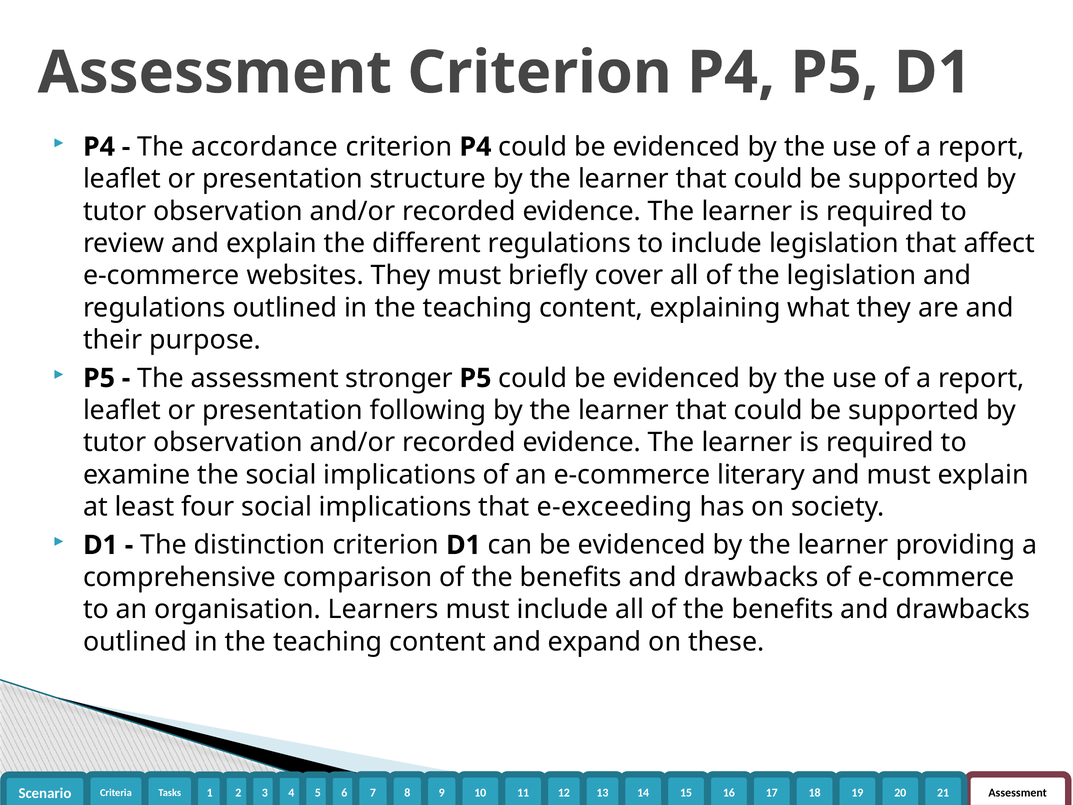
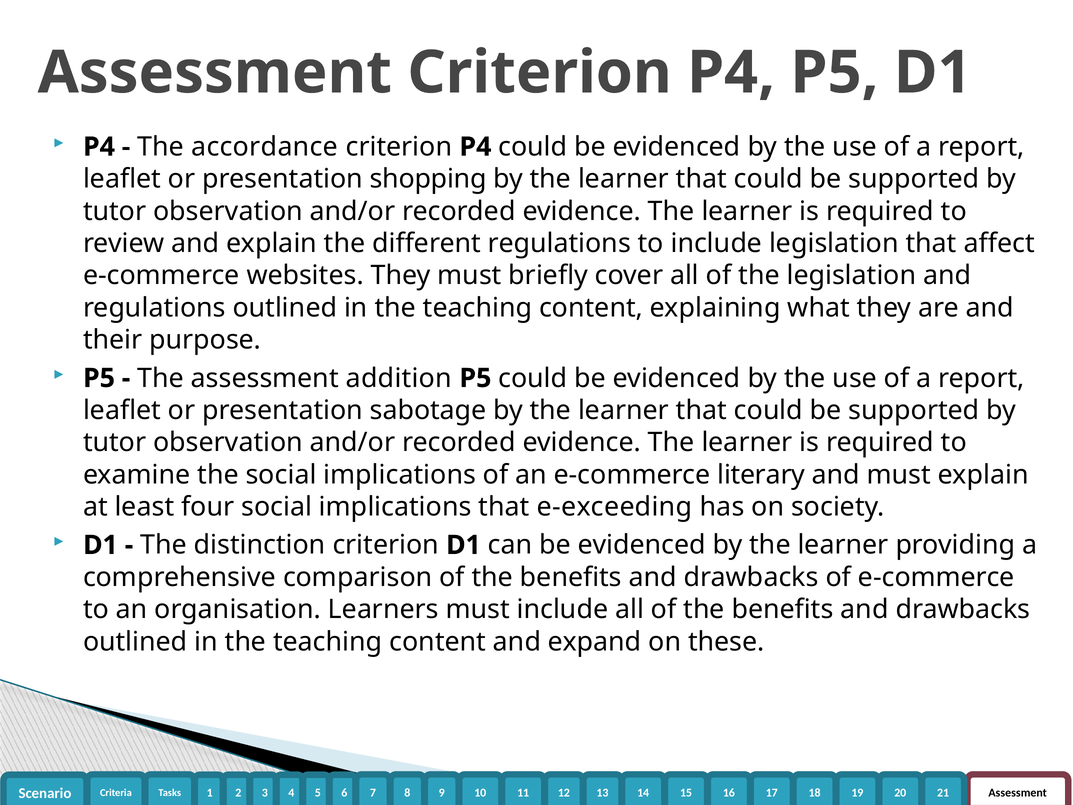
structure: structure -> shopping (428, 179)
stronger: stronger -> addition (399, 378)
following: following -> sabotage (428, 410)
